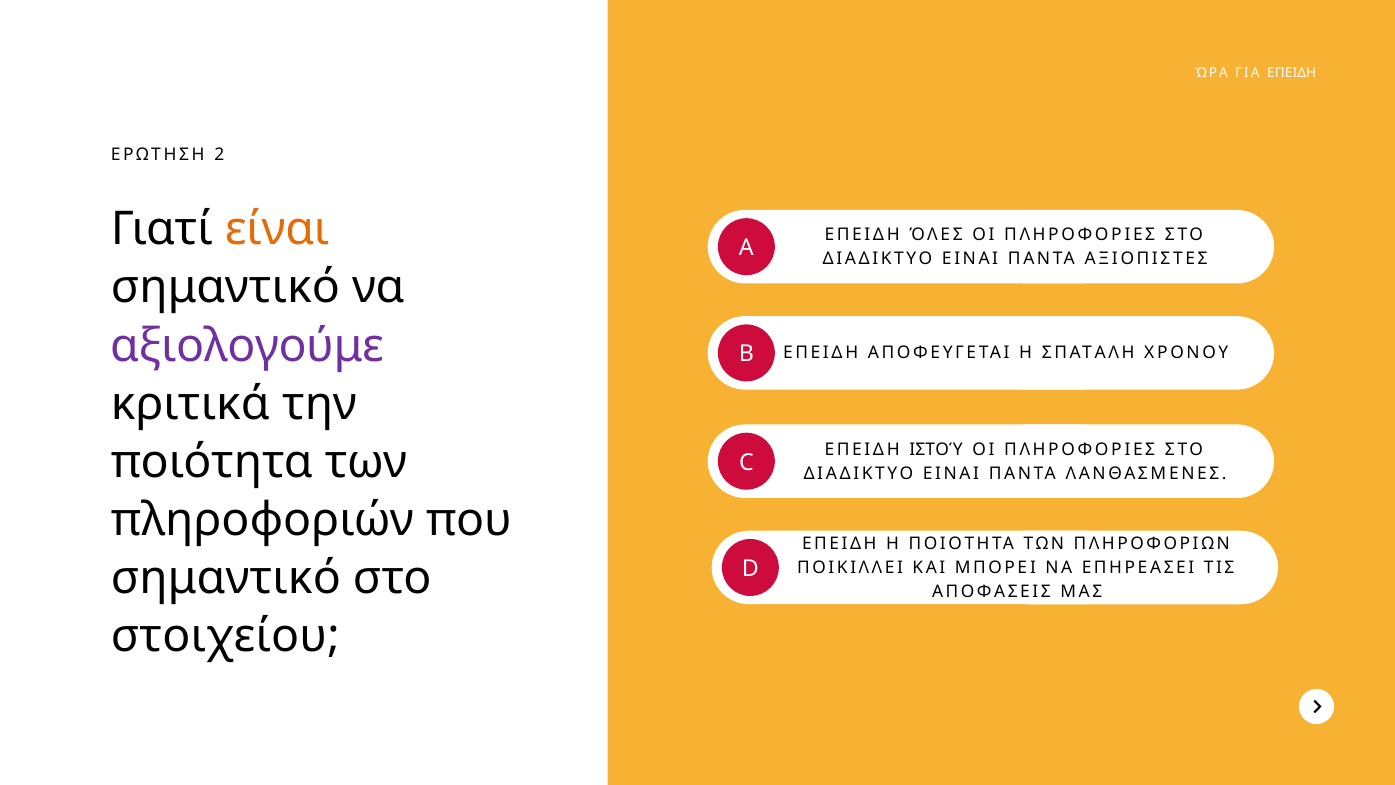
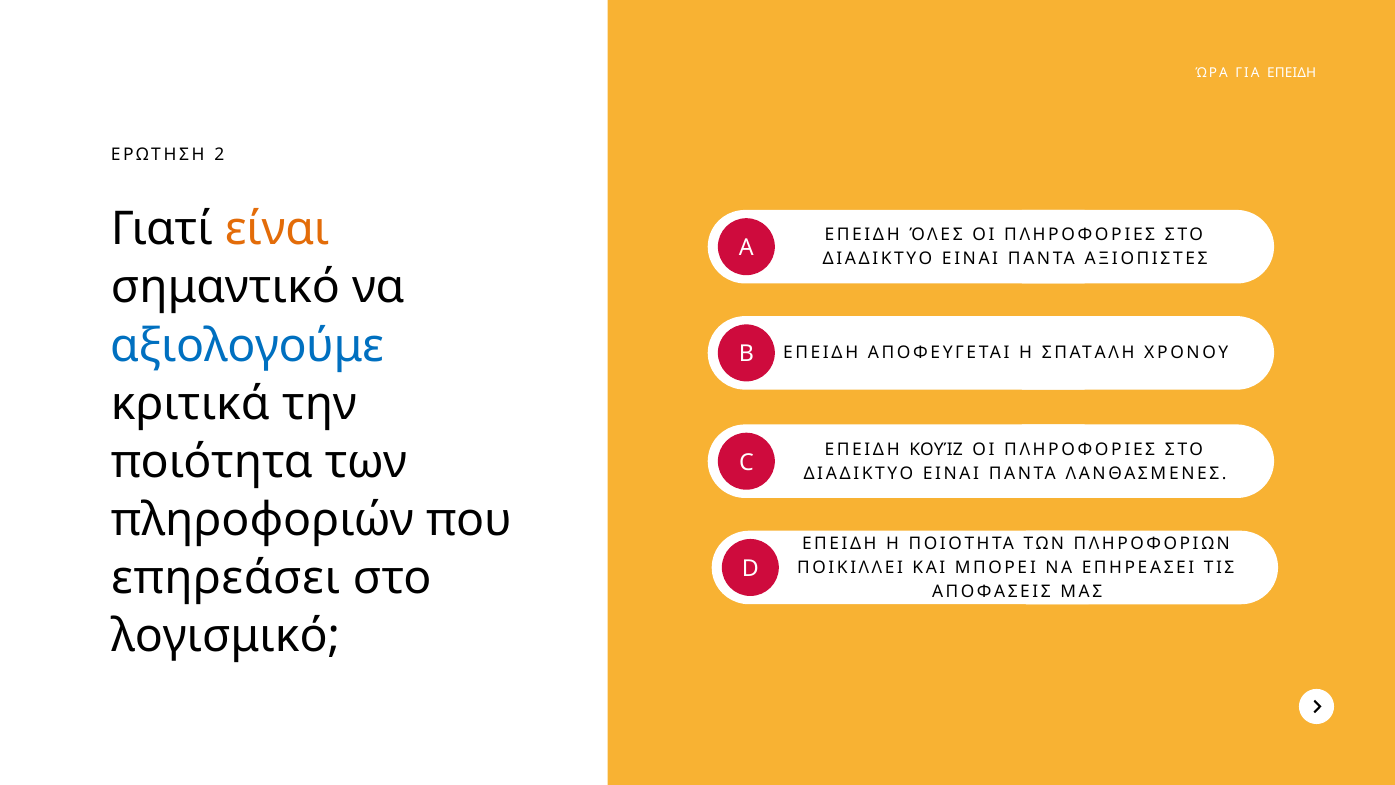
αξιολογούμε colour: purple -> blue (247, 346)
ΙΣΤΟΎ: ΙΣΤΟΎ -> ΚΟΥΊΖ (936, 449)
σημαντικό: σημαντικό -> επηρεάσει (226, 578)
στοιχείου: στοιχείου -> λογισμικό (225, 636)
